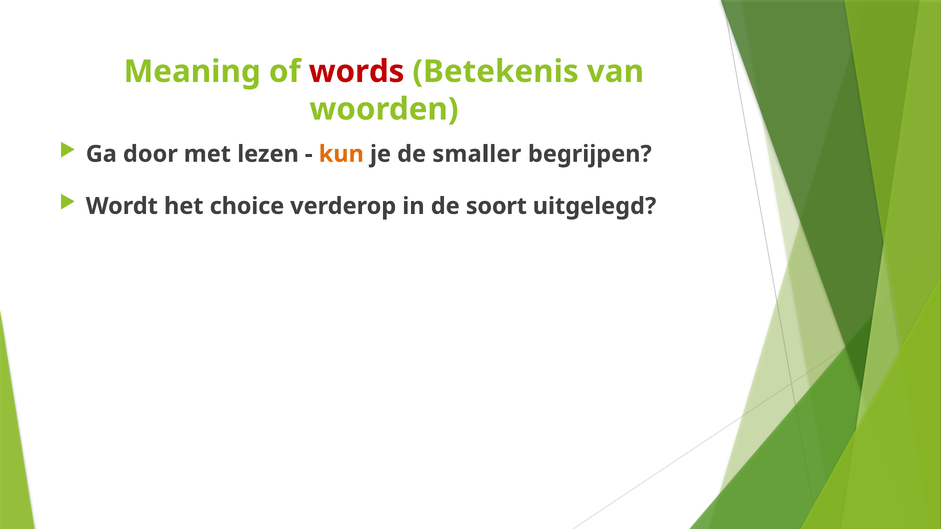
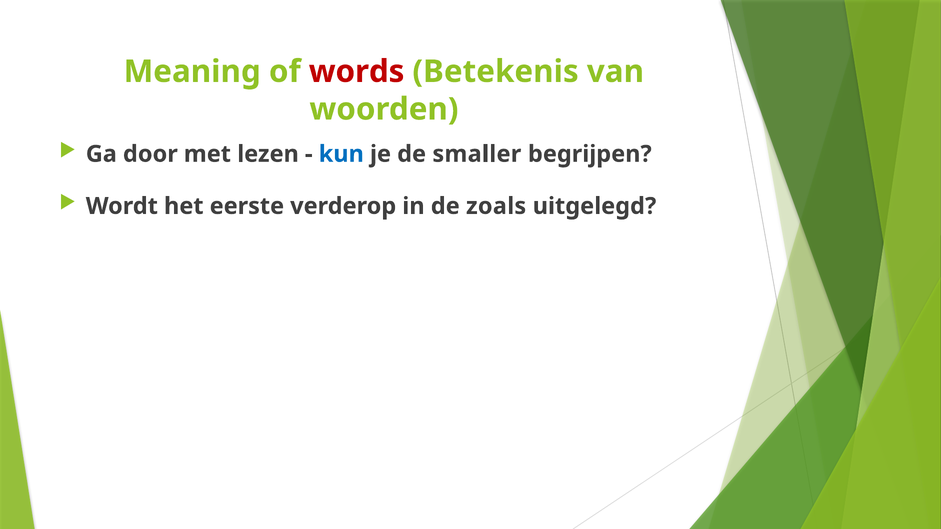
kun colour: orange -> blue (341, 154)
choice: choice -> eerste (247, 206)
soort: soort -> zoals (496, 206)
